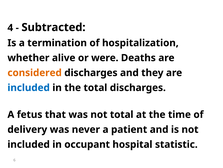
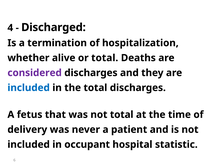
Subtracted: Subtracted -> Discharged (54, 27)
or were: were -> total (105, 58)
considered colour: orange -> purple (35, 72)
